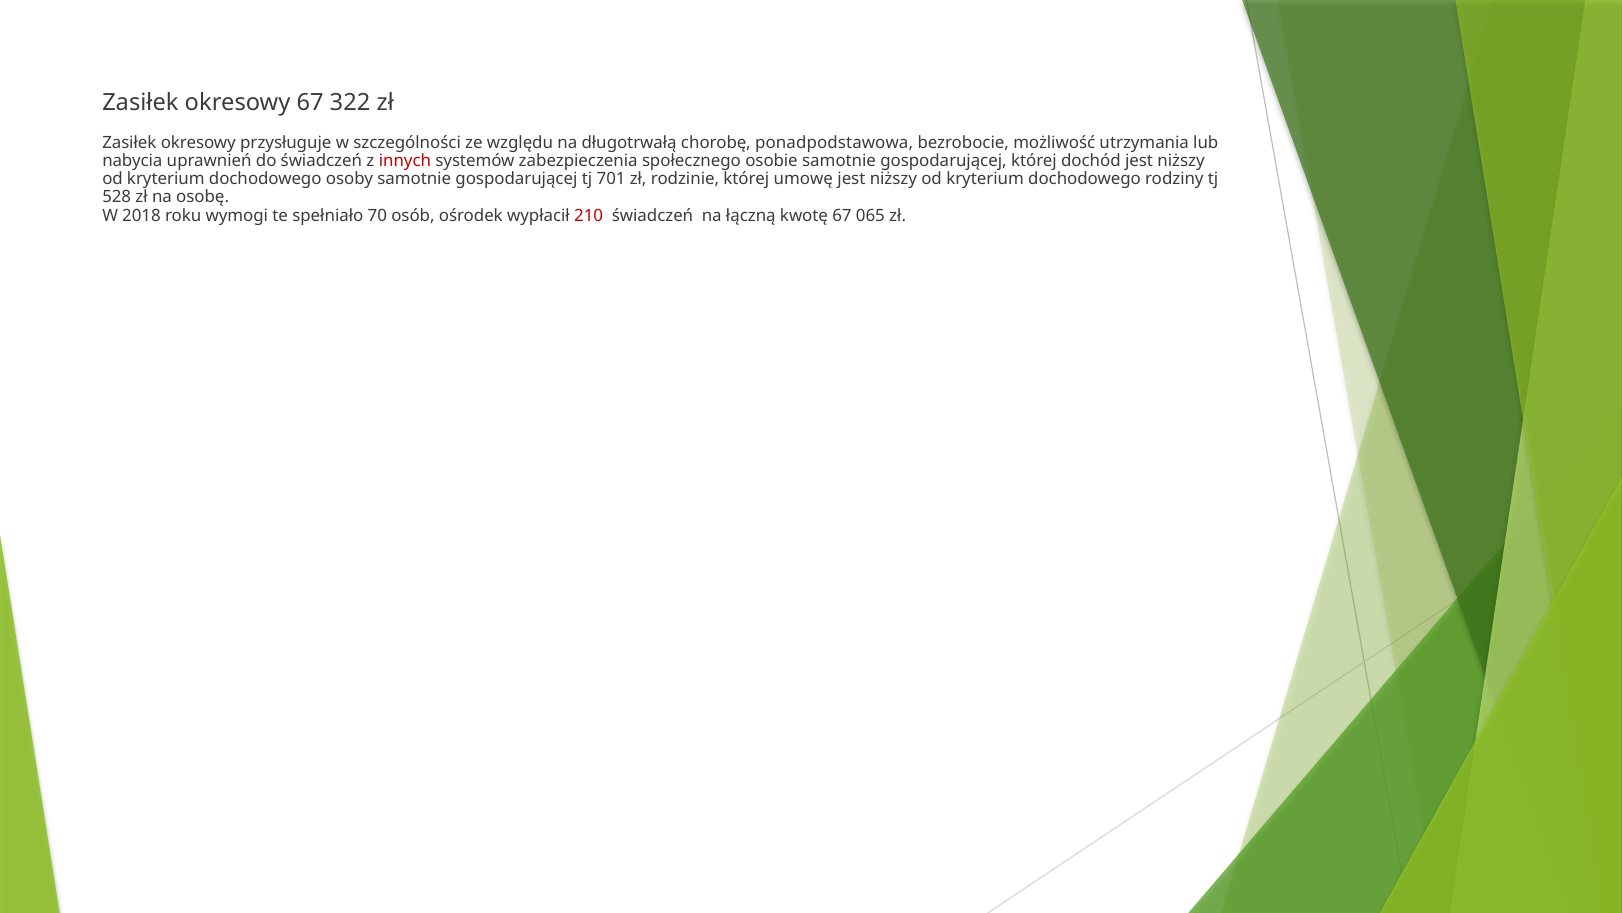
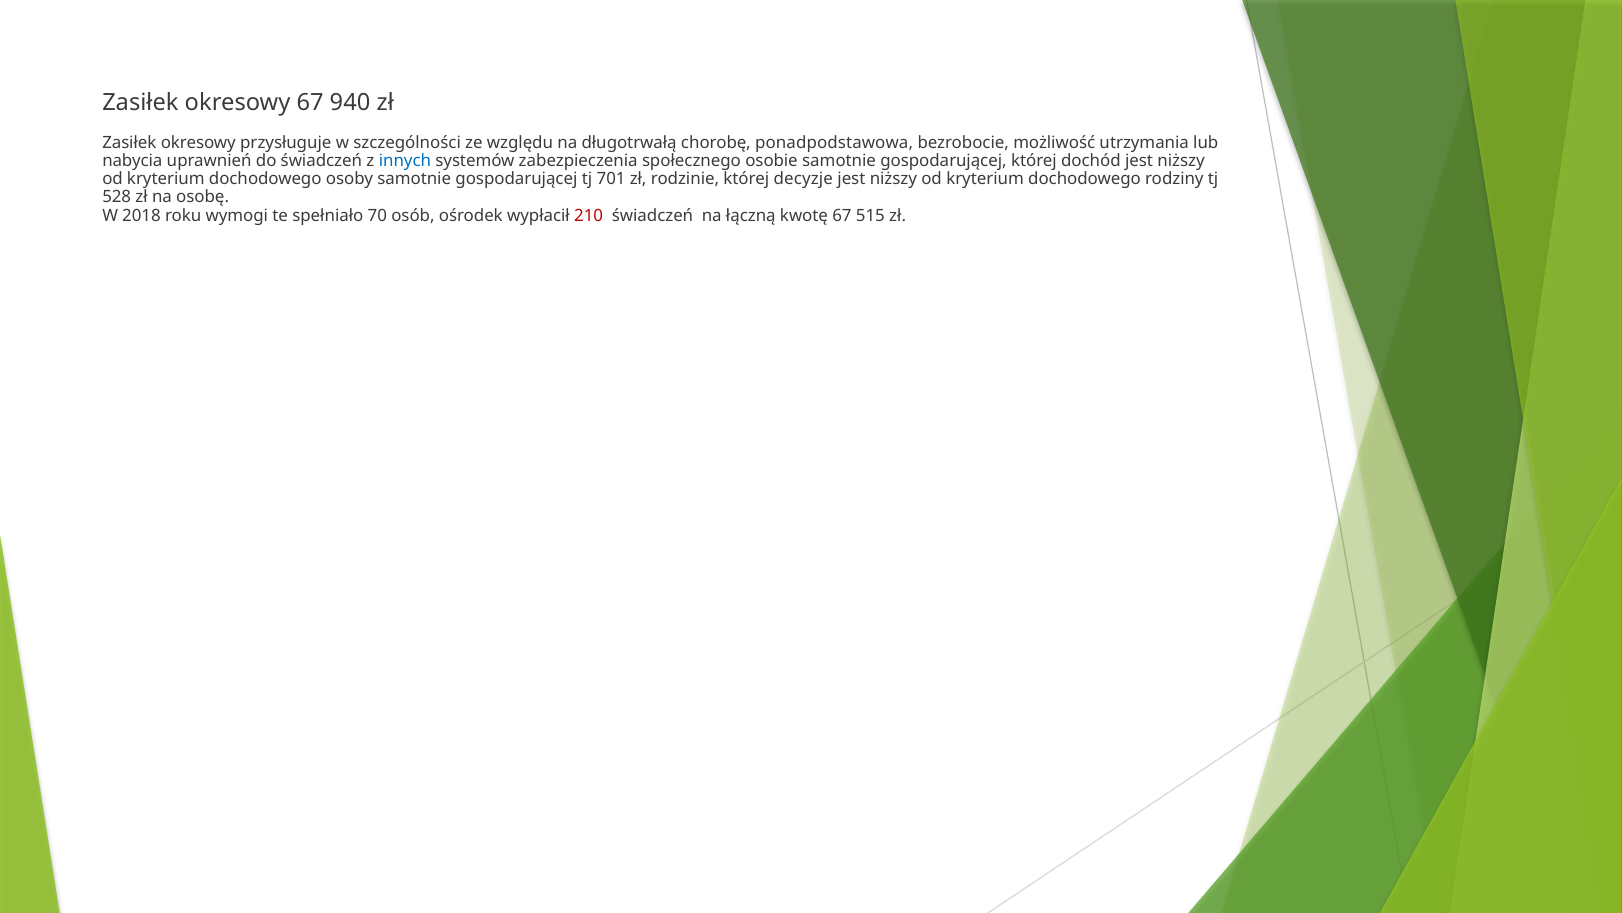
322: 322 -> 940 (350, 103)
innych colour: red -> blue (405, 161)
umowę: umowę -> decyzje (803, 179)
065: 065 -> 515 (870, 216)
